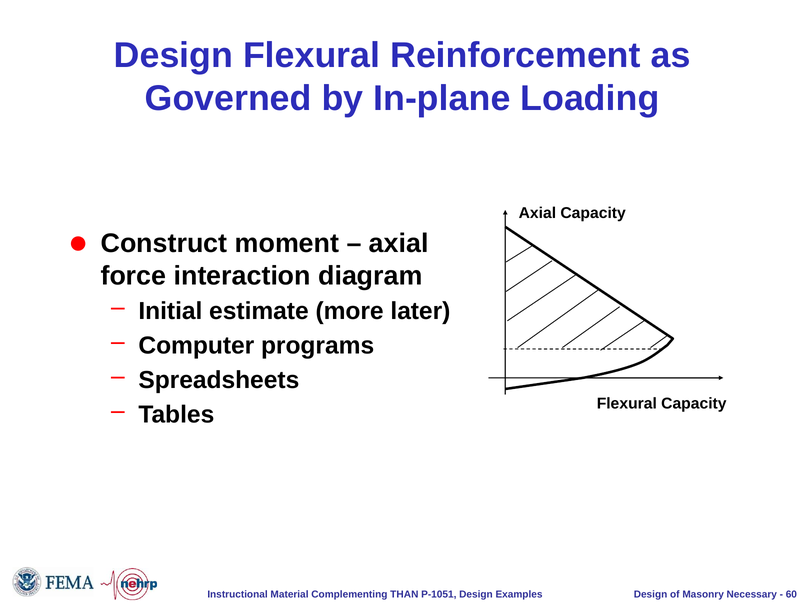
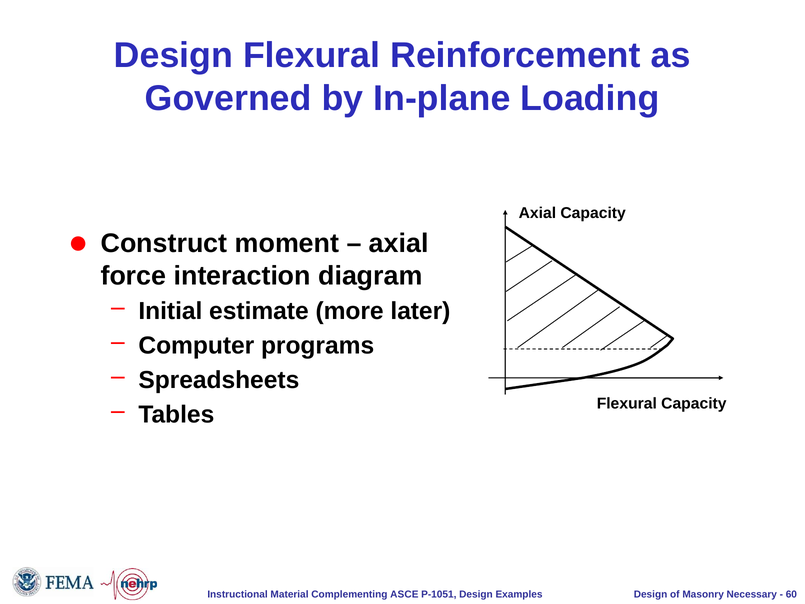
THAN: THAN -> ASCE (404, 594)
